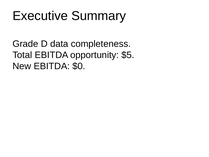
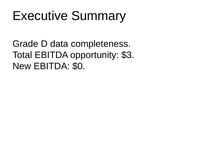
$5: $5 -> $3 (128, 55)
